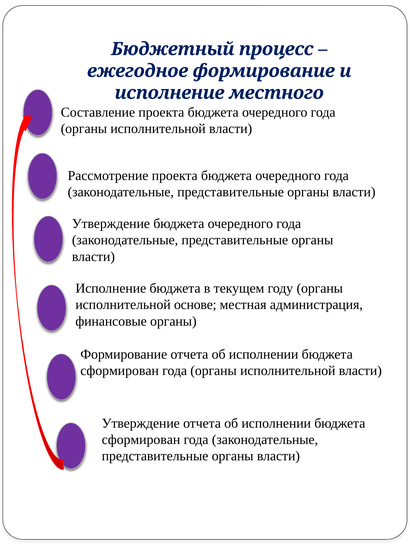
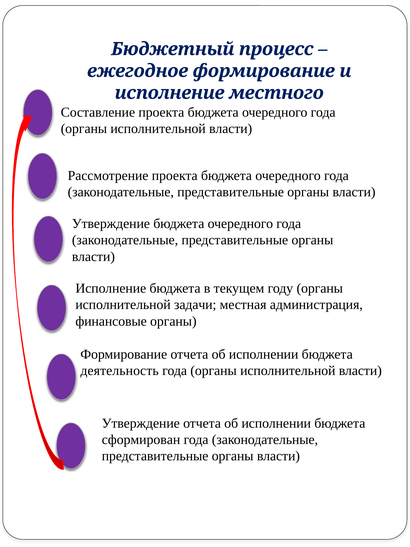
основе: основе -> задачи (195, 305)
сформирован: сформирован -> деятельность (120, 370)
